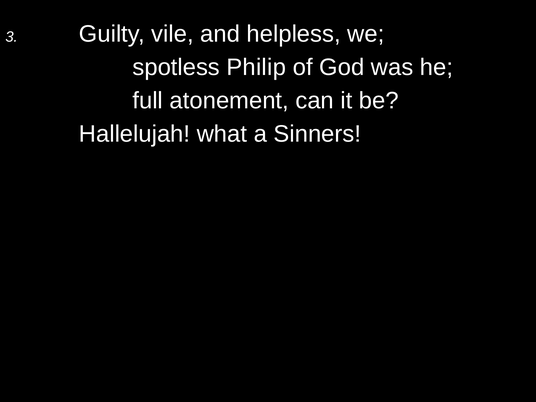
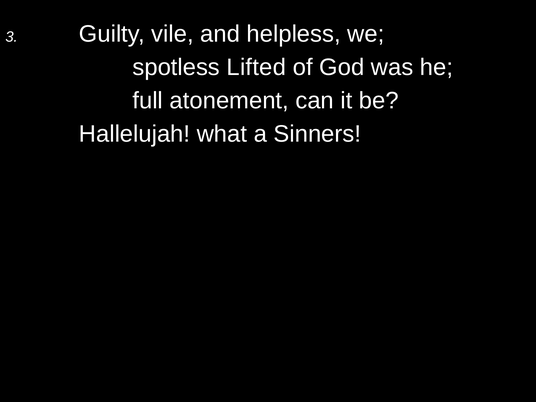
Philip: Philip -> Lifted (256, 67)
